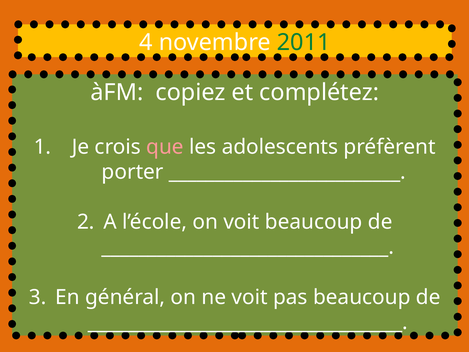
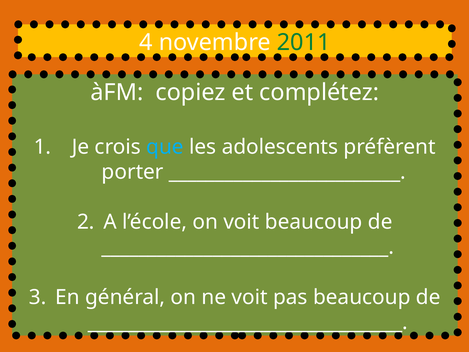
que colour: pink -> light blue (165, 147)
